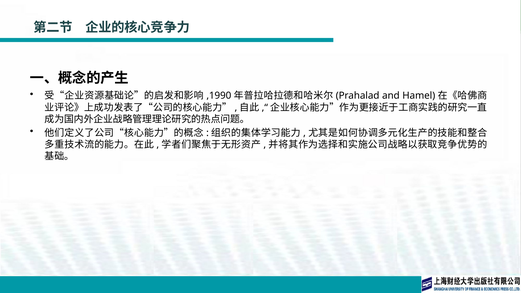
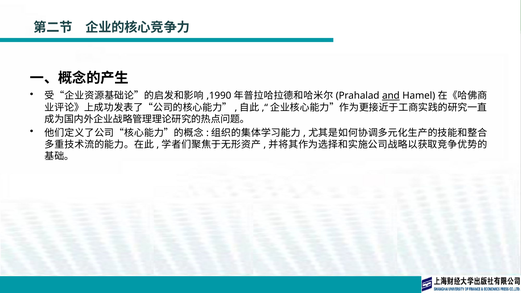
and underline: none -> present (391, 96)
